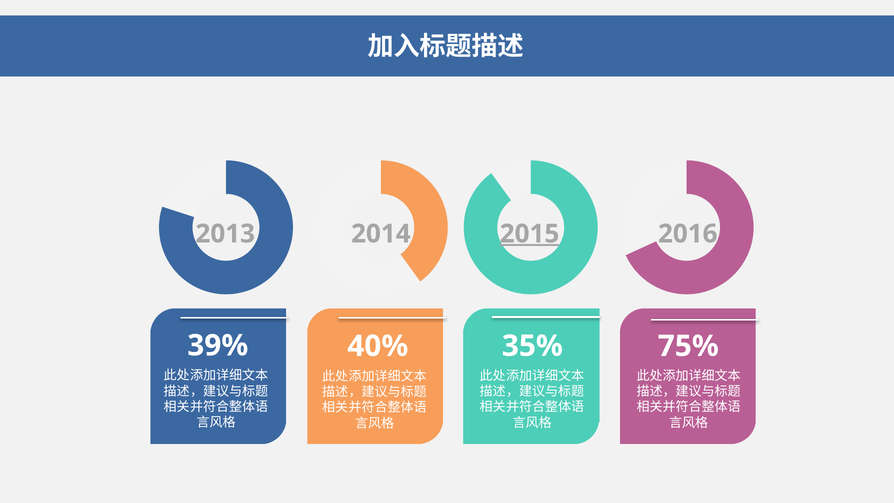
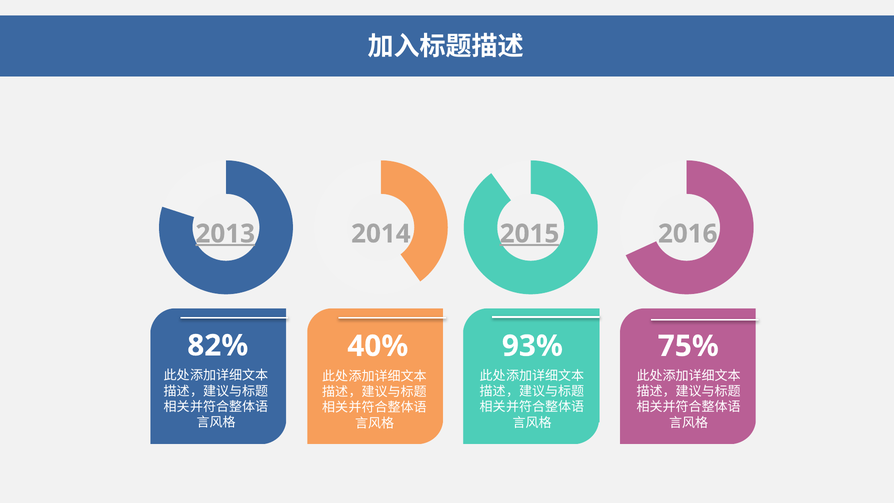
2013 underline: none -> present (225, 234)
39%: 39% -> 82% (218, 346)
35%: 35% -> 93% (532, 346)
